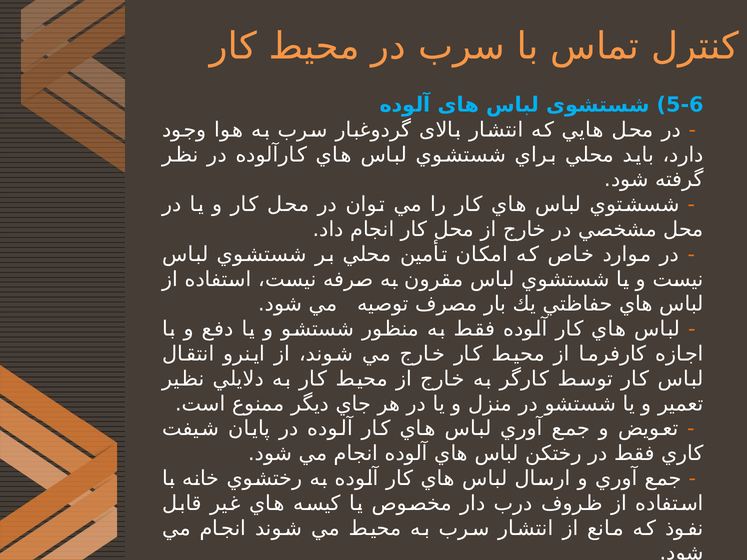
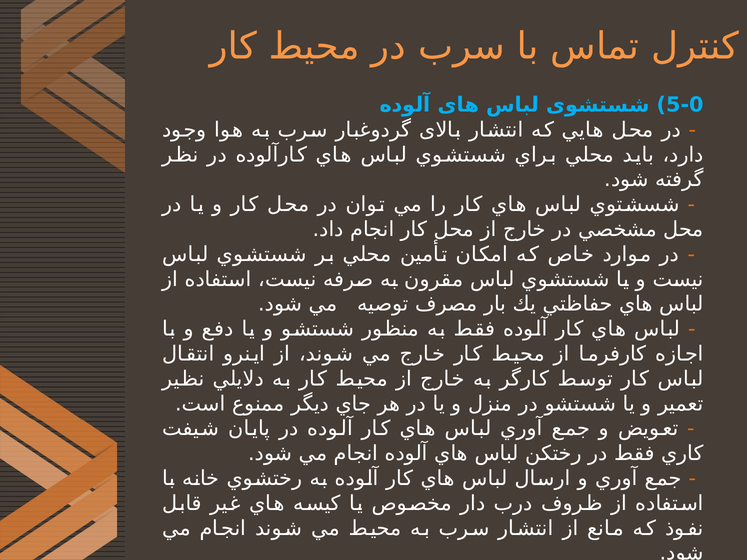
5-6: 5-6 -> 5-0 (685, 105)
